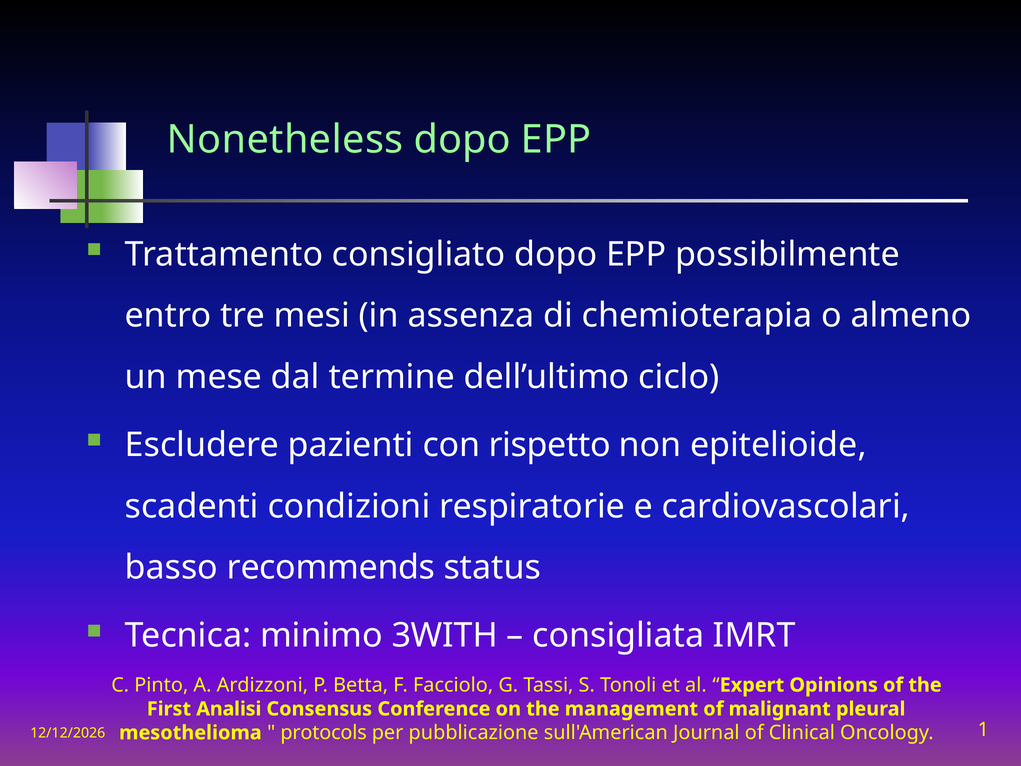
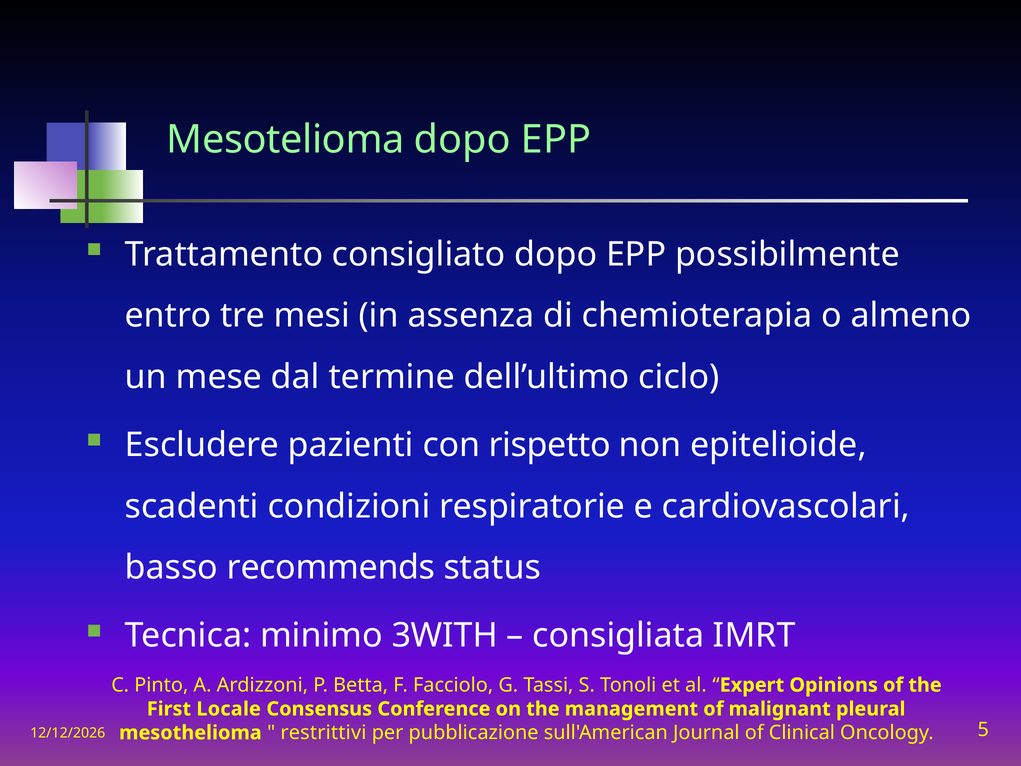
Nonetheless: Nonetheless -> Mesotelioma (286, 140)
Analisi: Analisi -> Locale (229, 709)
1: 1 -> 5 (983, 729)
protocols: protocols -> restrittivi (323, 733)
